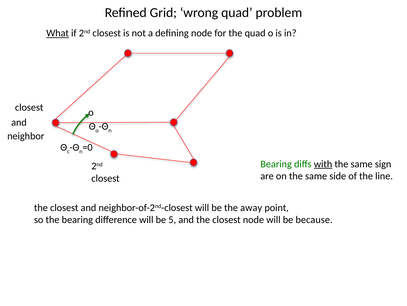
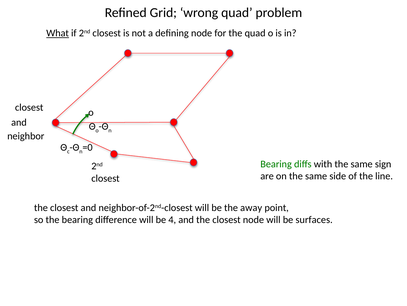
with underline: present -> none (323, 164)
5: 5 -> 4 (172, 219)
because: because -> surfaces (314, 219)
